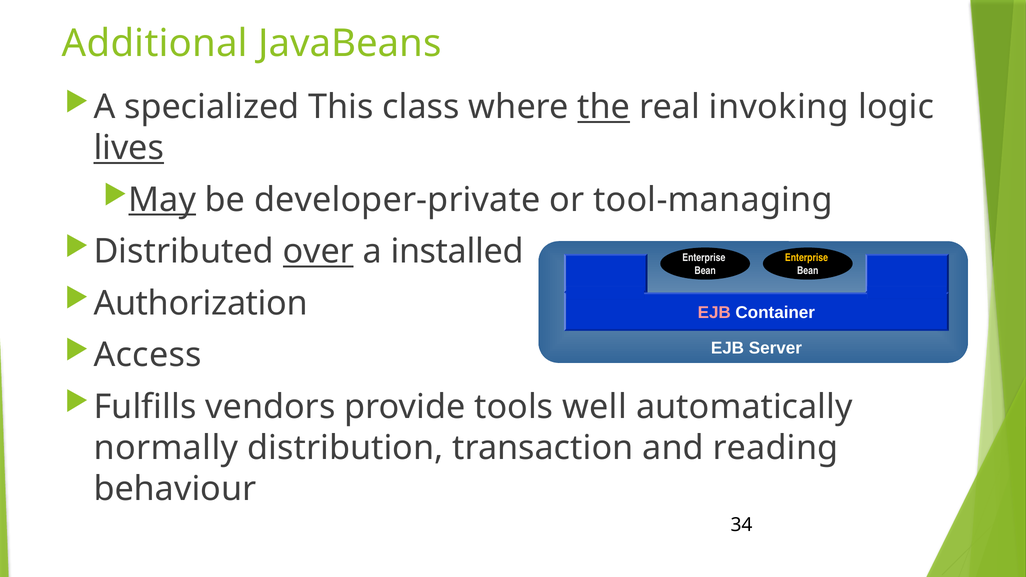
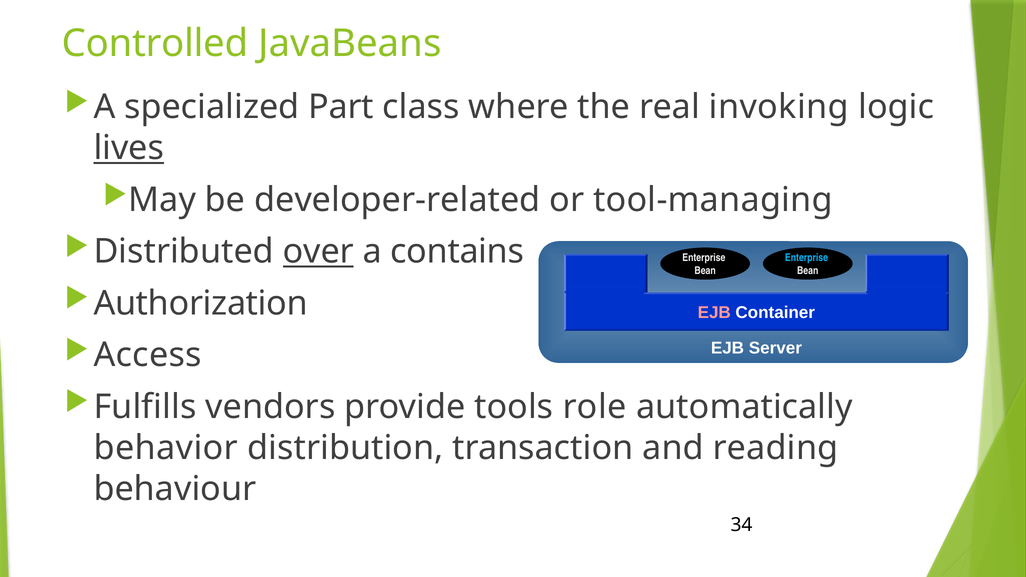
Additional: Additional -> Controlled (155, 44)
This: This -> Part (341, 107)
the underline: present -> none (604, 107)
May underline: present -> none (162, 200)
developer-private: developer-private -> developer-related (397, 200)
installed: installed -> contains (457, 252)
Enterprise colour: yellow -> light blue (807, 258)
well: well -> role (595, 407)
normally: normally -> behavior (166, 448)
